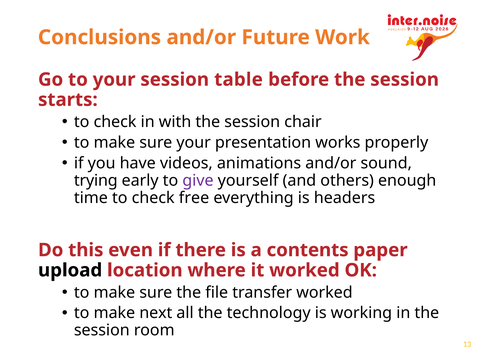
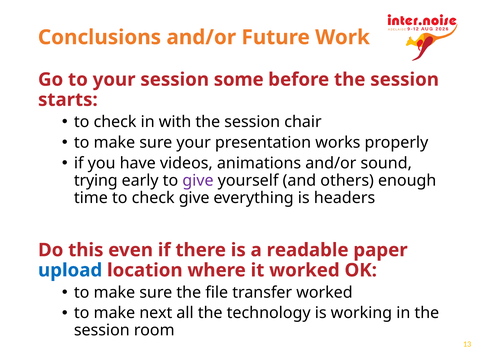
table: table -> some (239, 79)
check free: free -> give (194, 198)
contents: contents -> readable (308, 250)
upload colour: black -> blue (70, 270)
